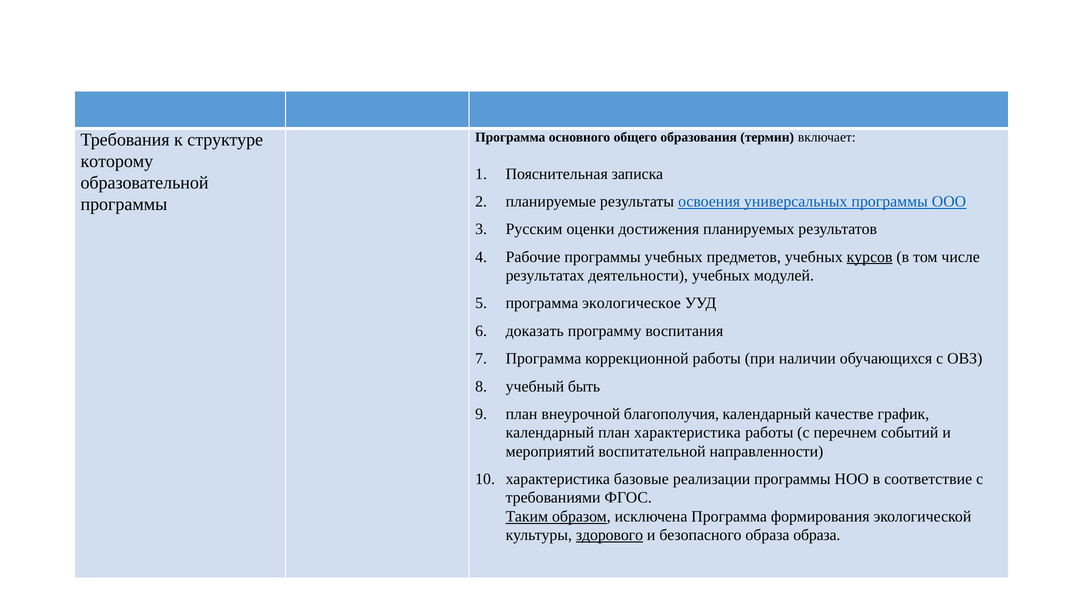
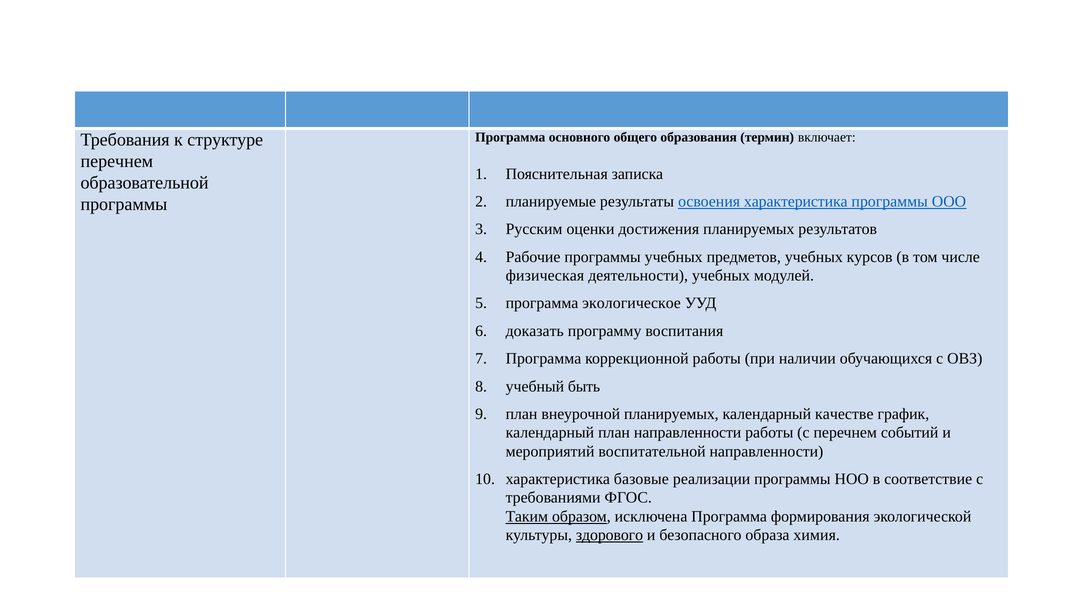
которому: которому -> перечнем (117, 162)
освоения универсальных: универсальных -> характеристика (796, 202)
курсов underline: present -> none (870, 257)
результатах: результатах -> физическая (545, 276)
внеурочной благополучия: благополучия -> планируемых (671, 414)
план характеристика: характеристика -> направленности (688, 433)
образа образа: образа -> химия (817, 535)
